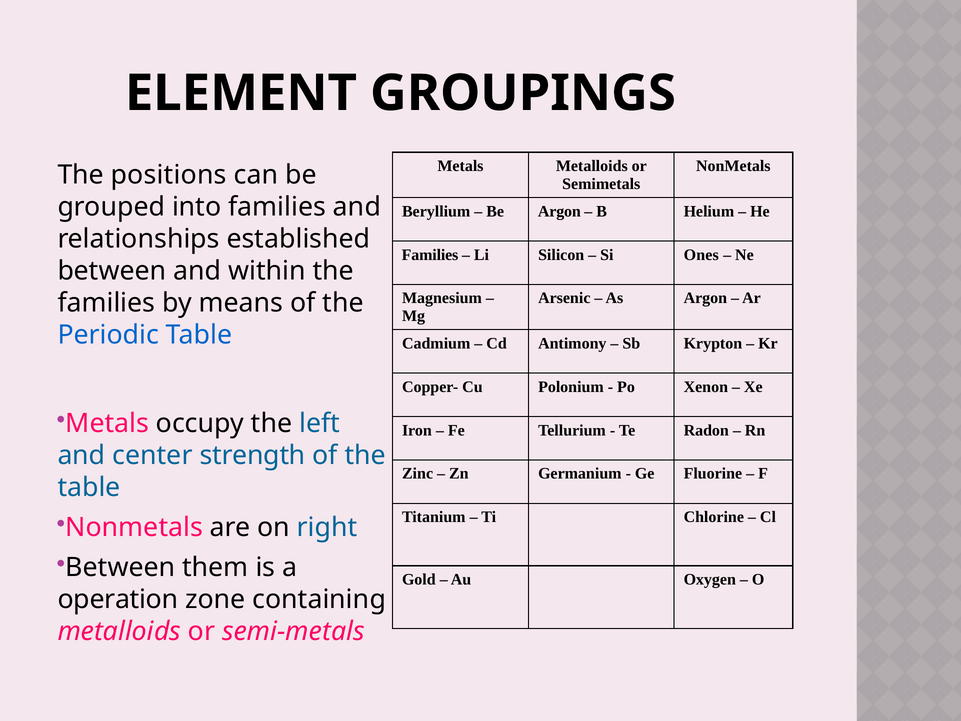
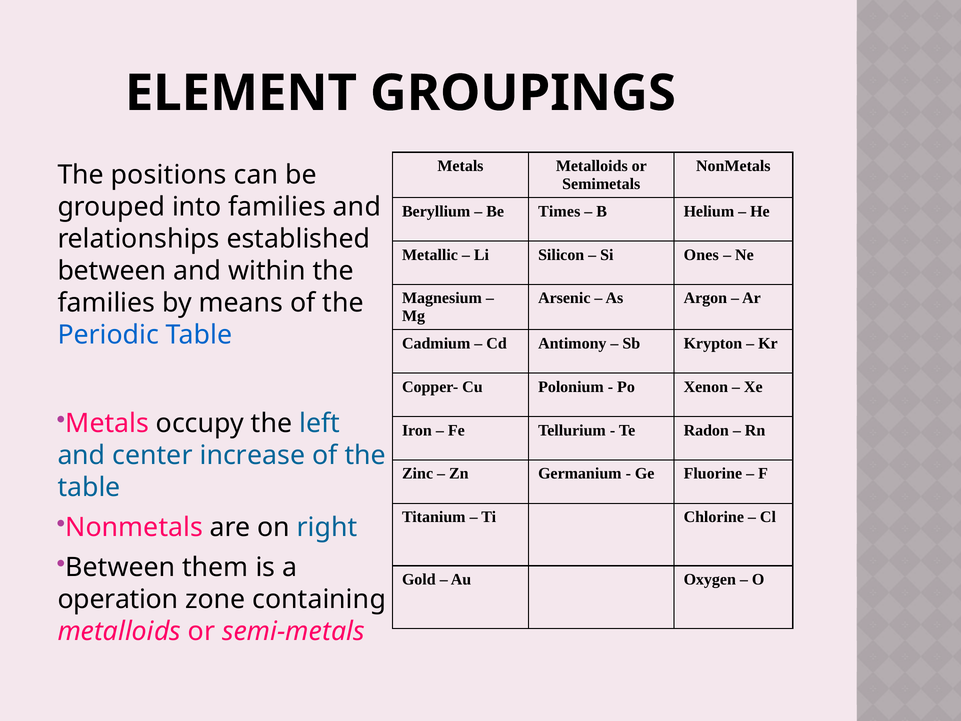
Be Argon: Argon -> Times (559, 211)
Families: Families -> Metallic (430, 255)
strength: strength -> increase (252, 455)
